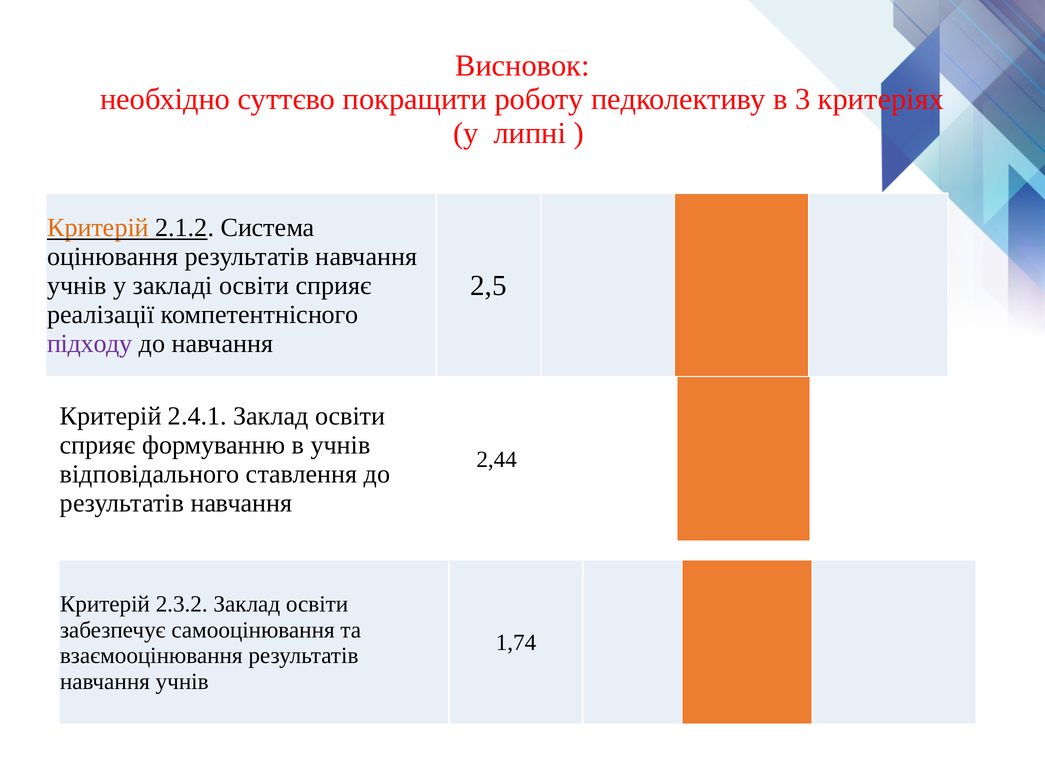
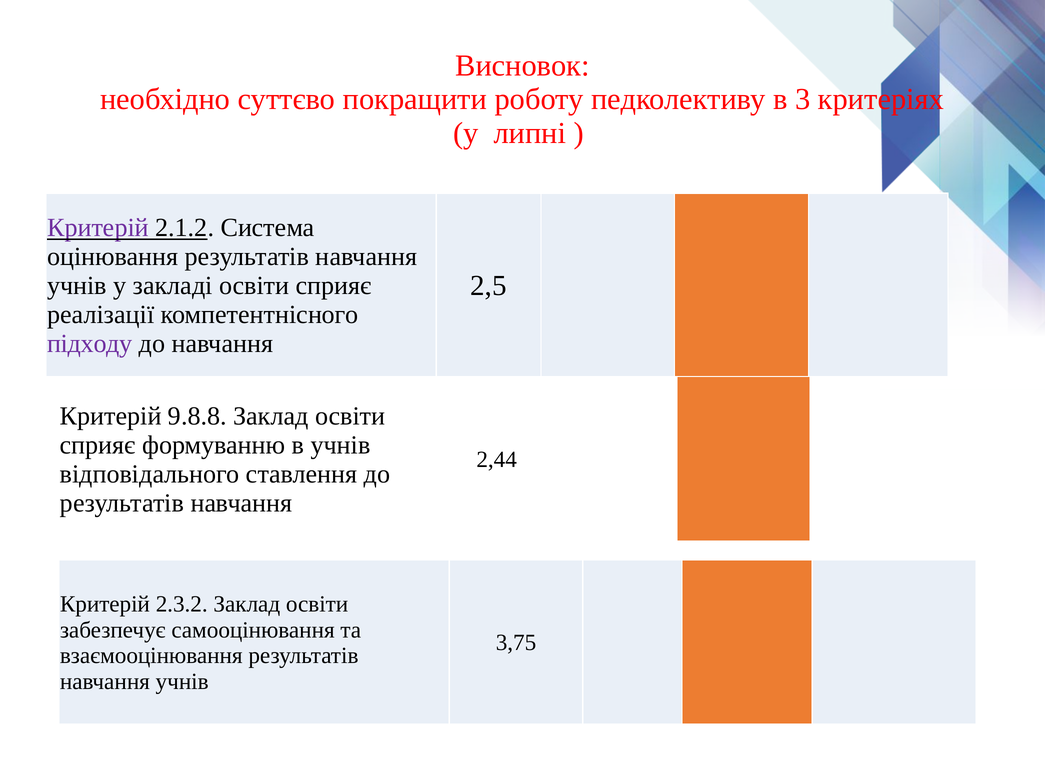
Критерій colour: orange -> purple (98, 228)
2.4.1: 2.4.1 -> 9.8.8 (197, 416)
1,74: 1,74 -> 3,75 (516, 643)
